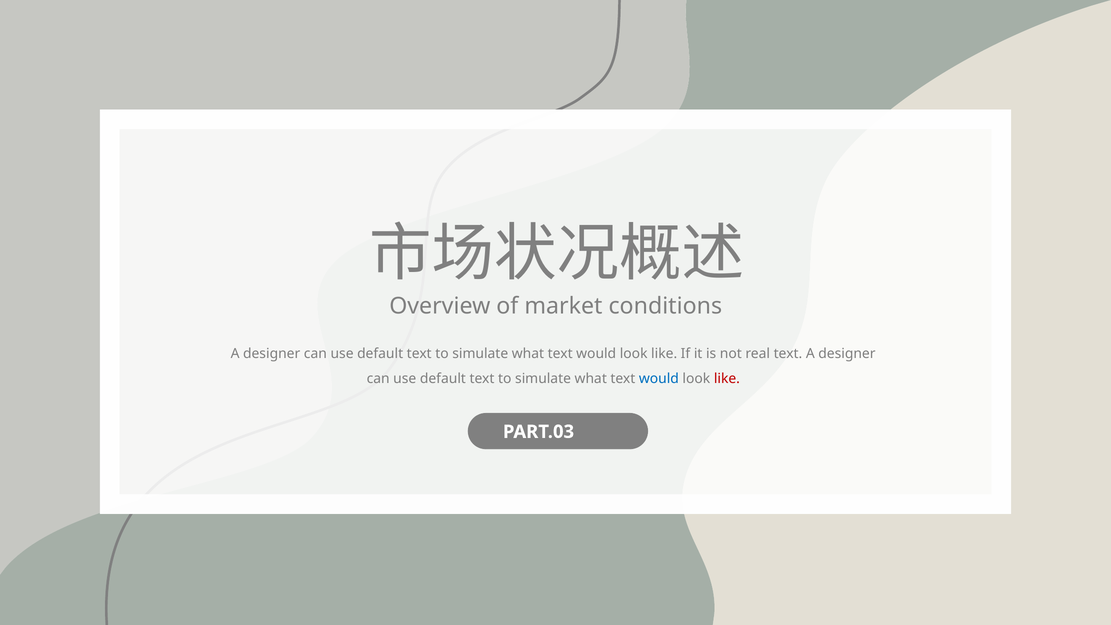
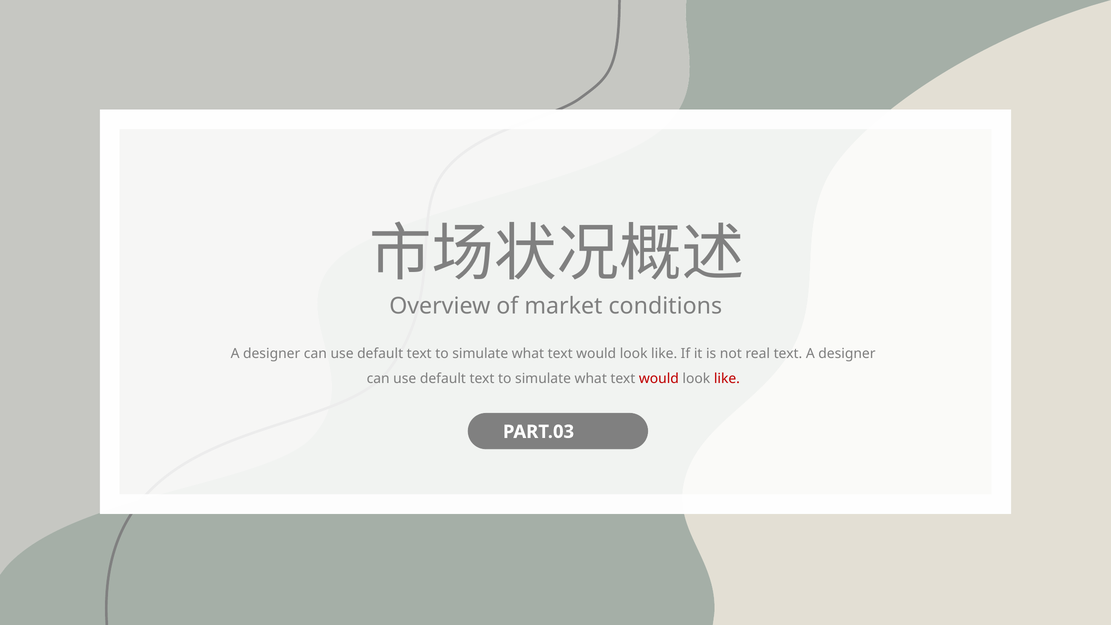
would colour: blue -> red (659, 379)
